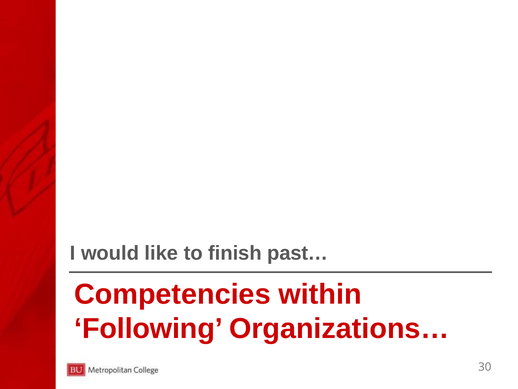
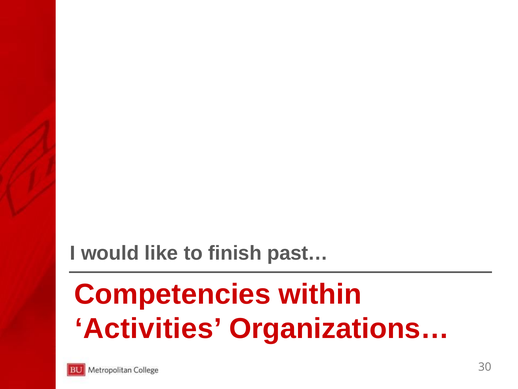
Following: Following -> Activities (148, 328)
